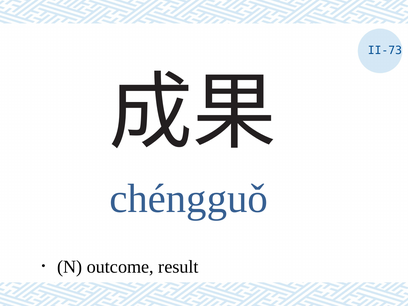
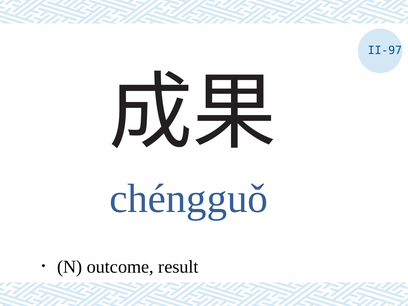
II-73: II-73 -> II-97 (385, 50)
